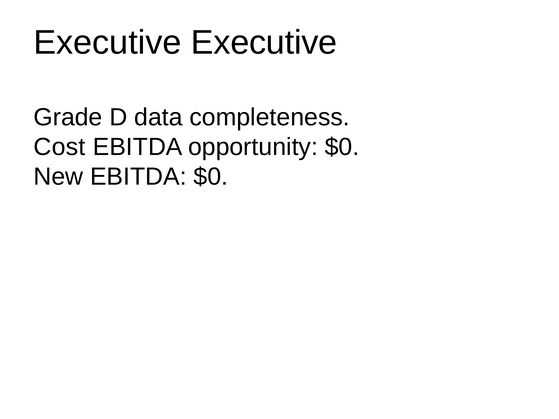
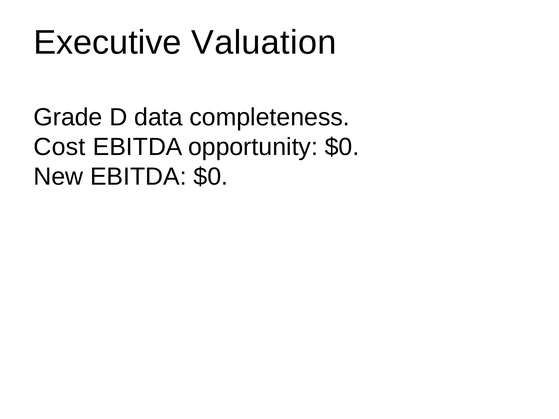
Executive Executive: Executive -> Valuation (264, 42)
